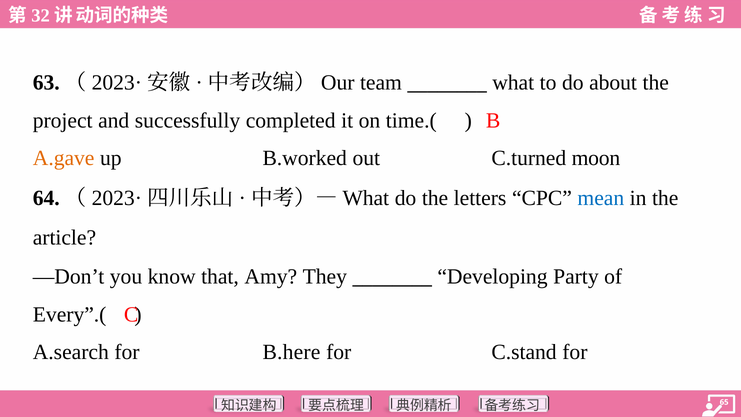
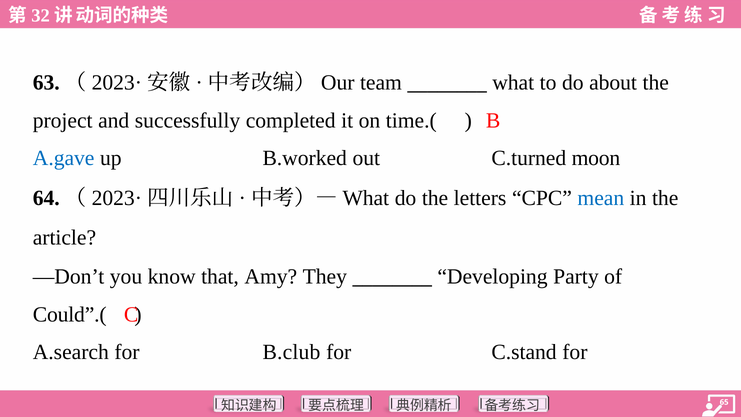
A.gave colour: orange -> blue (64, 158)
Every”.(: Every”.( -> Could”.( (70, 315)
B.here: B.here -> B.club (291, 352)
